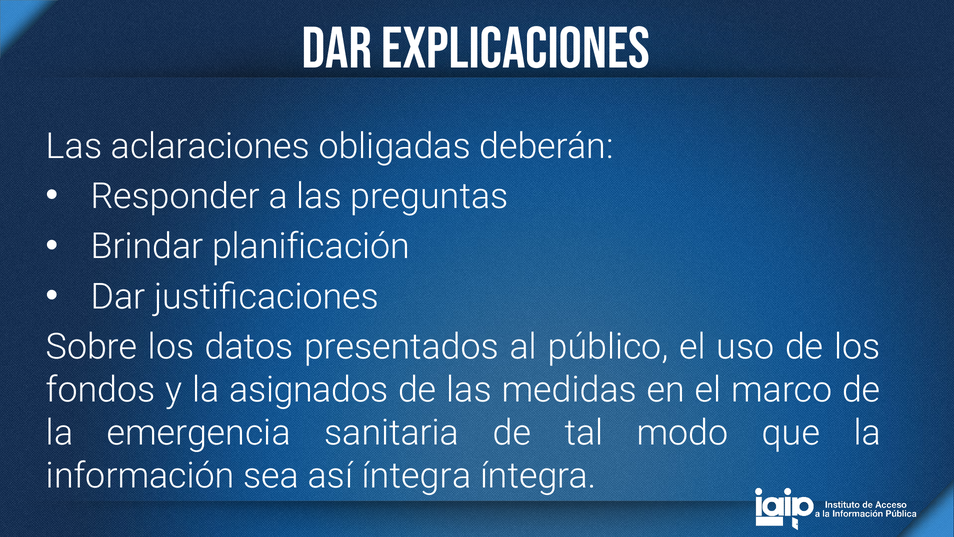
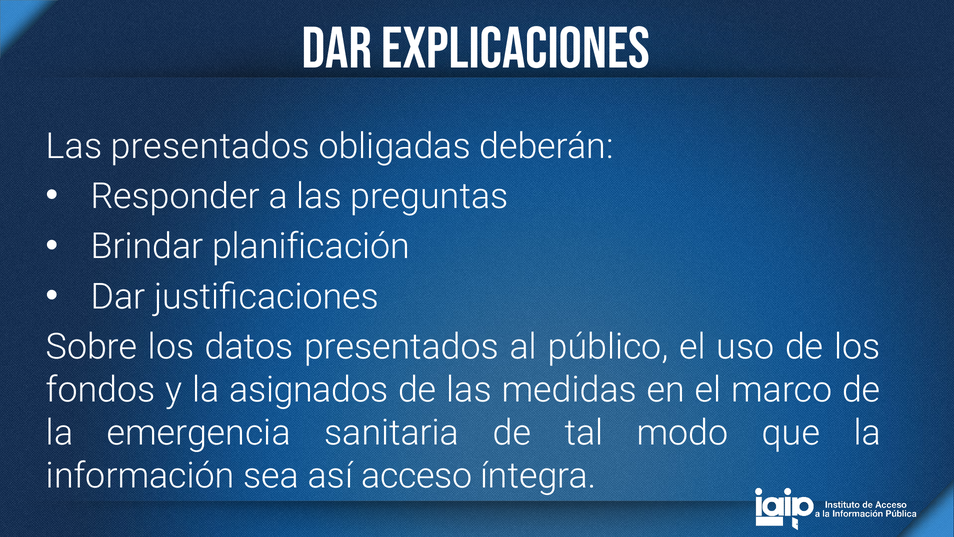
Las aclaraciones: aclaraciones -> presentados (210, 146)
así íntegra: íntegra -> acceso (417, 475)
